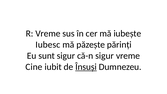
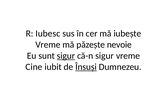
R Vreme: Vreme -> Iubesc (48, 33)
Iubesc: Iubesc -> Vreme (48, 45)
părinți: părinți -> nevoie (119, 45)
sigur underline: none -> present (66, 56)
